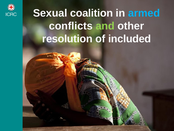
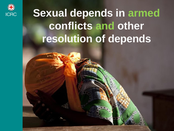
Sexual coalition: coalition -> depends (92, 13)
armed colour: light blue -> light green (144, 13)
of included: included -> depends (130, 39)
